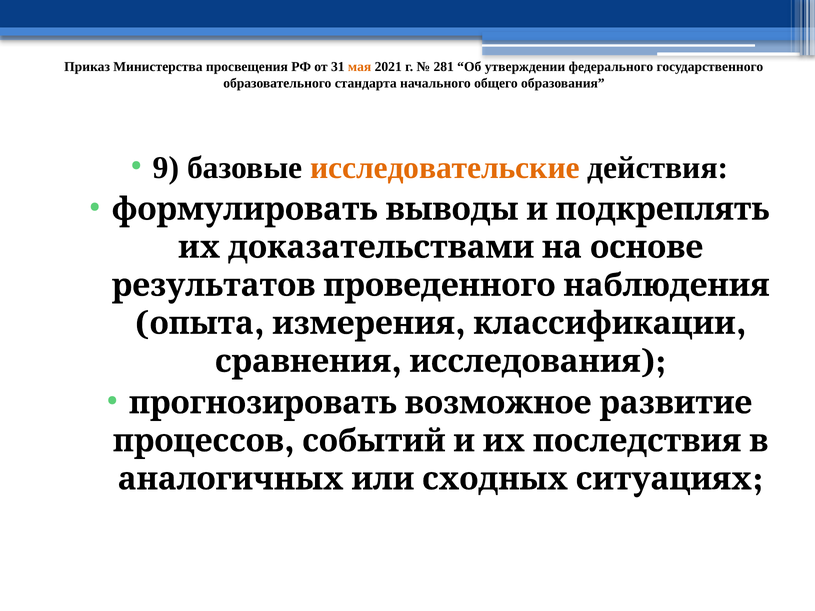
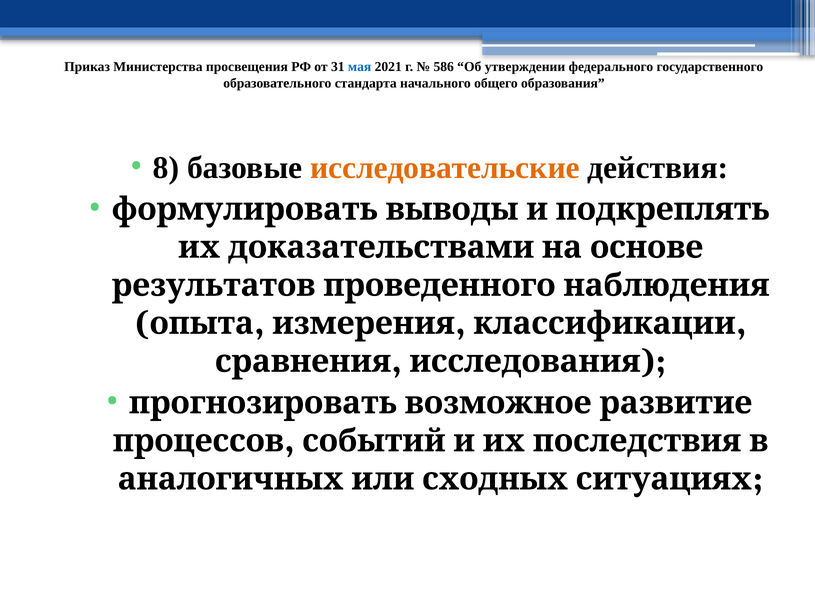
мая colour: orange -> blue (360, 67)
281: 281 -> 586 (444, 67)
9: 9 -> 8 (166, 168)
